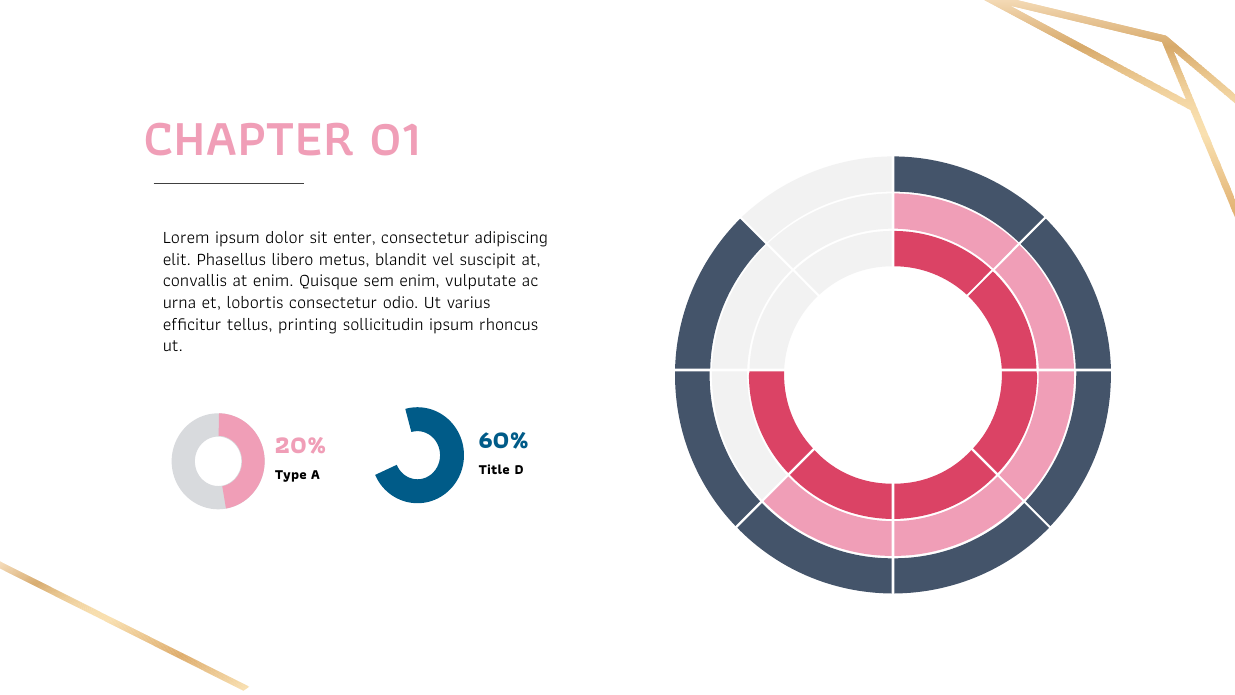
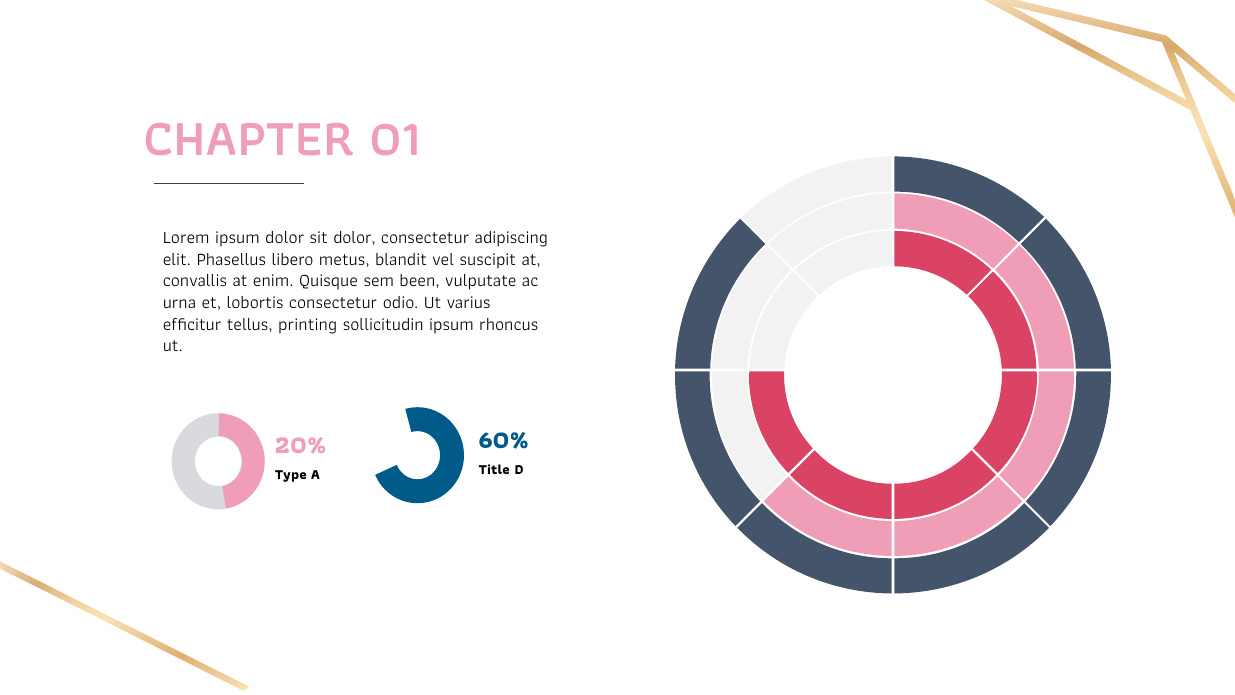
sit enter: enter -> dolor (354, 238)
sem enim: enim -> been (420, 281)
